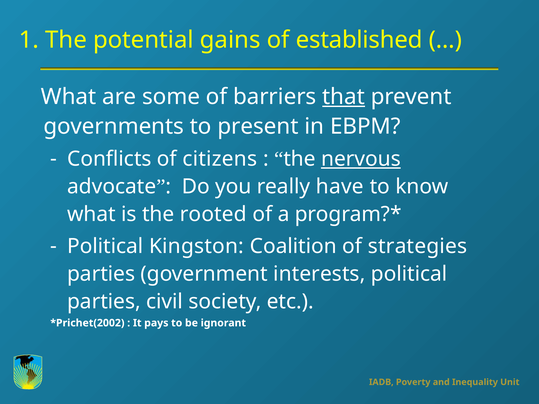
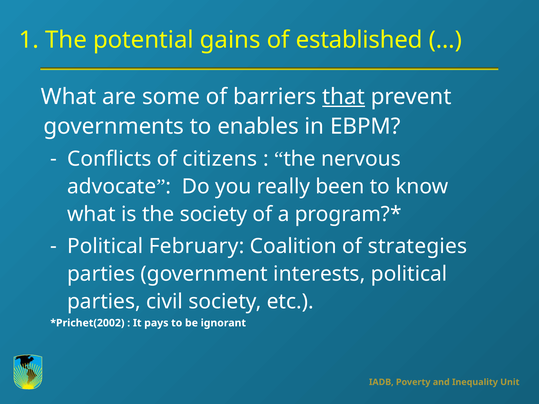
present: present -> enables (258, 126)
nervous underline: present -> none (361, 159)
have: have -> been (340, 187)
the rooted: rooted -> society (213, 214)
Kingston: Kingston -> February (197, 246)
